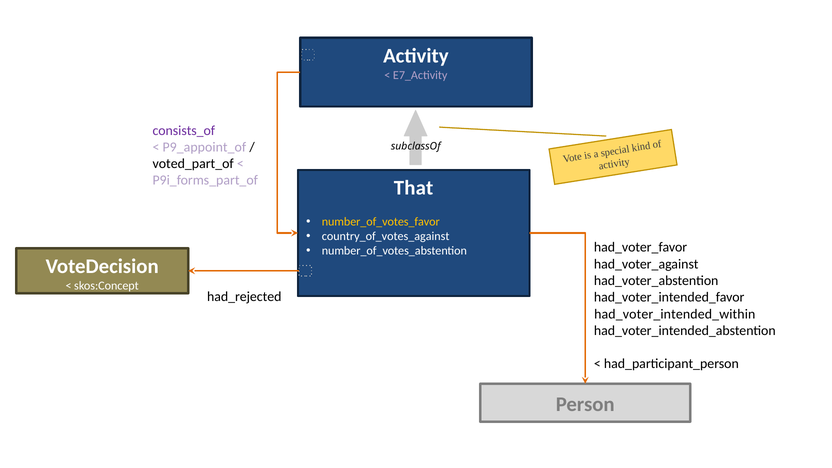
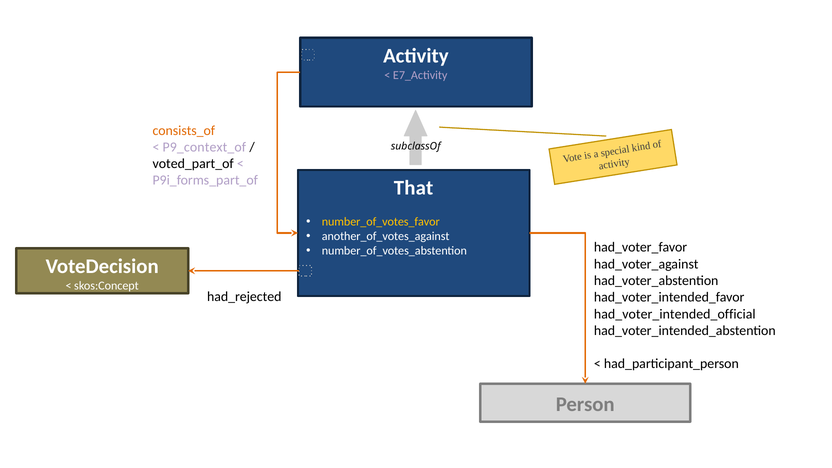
consists_of colour: purple -> orange (184, 131)
P9_appoint_of: P9_appoint_of -> P9_context_of (204, 147)
country_of_votes_against: country_of_votes_against -> another_of_votes_against (386, 236)
had_voter_intended_within: had_voter_intended_within -> had_voter_intended_official (675, 314)
